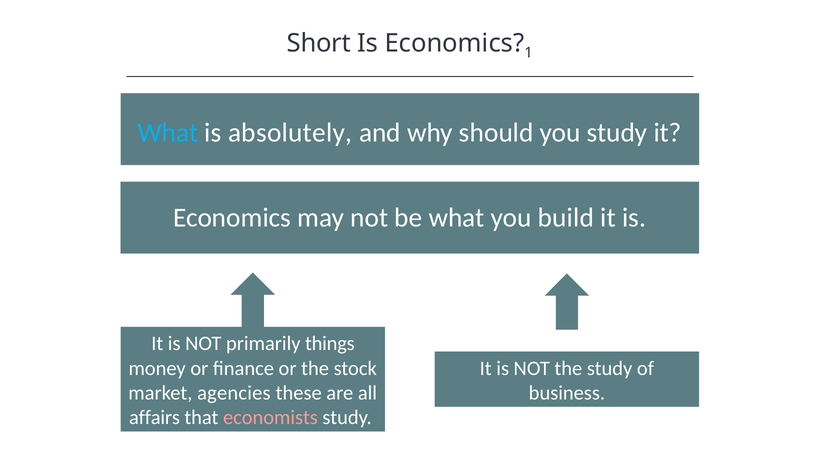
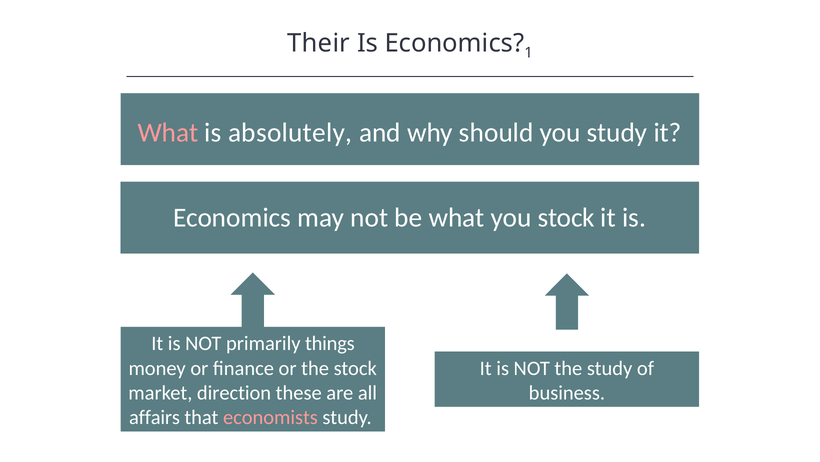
Short: Short -> Their (319, 43)
What colour: light blue -> pink (168, 133)
you build: build -> stock (566, 217)
agencies: agencies -> direction (234, 392)
